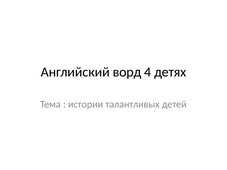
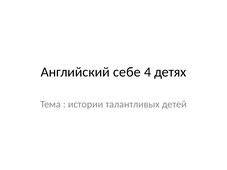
ворд: ворд -> себе (127, 72)
